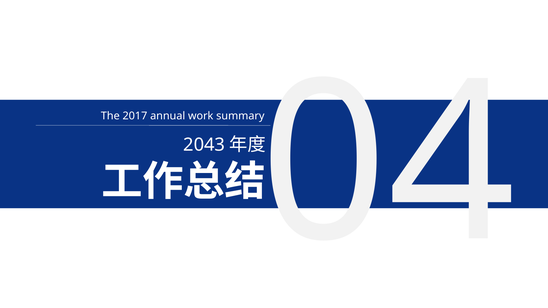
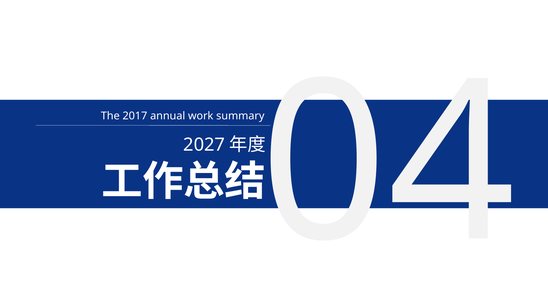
2043: 2043 -> 2027 (204, 145)
